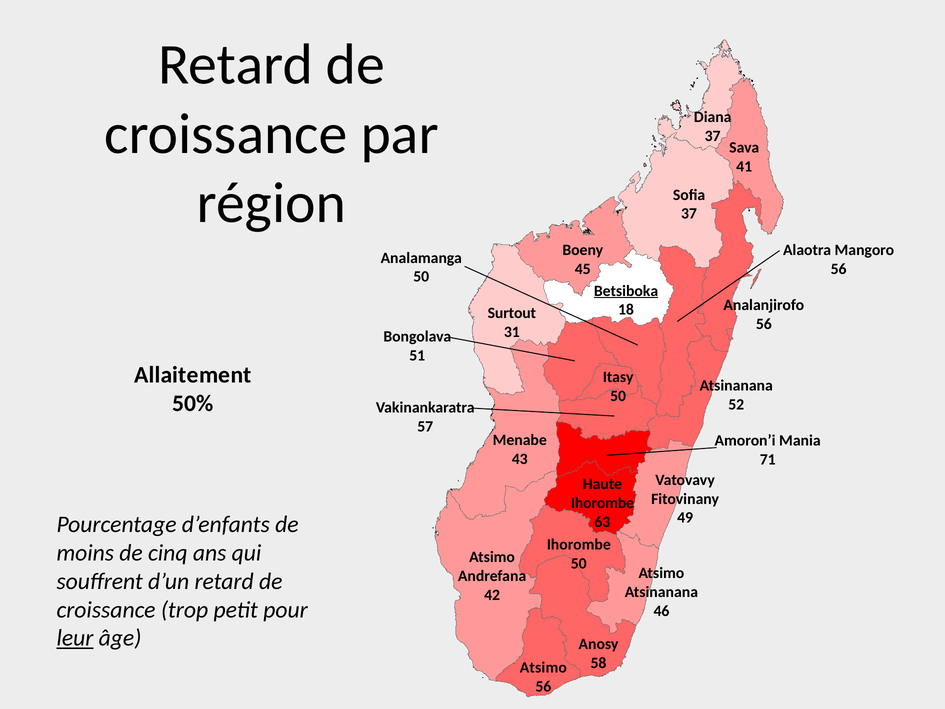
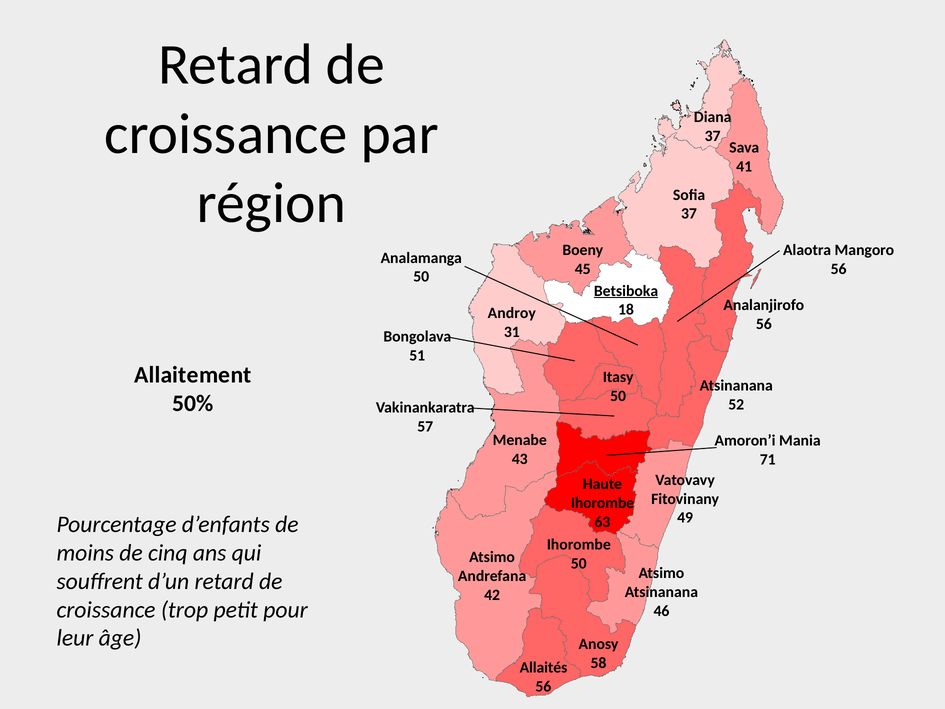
Surtout: Surtout -> Androy (512, 313)
leur underline: present -> none (75, 638)
Atsimo: Atsimo -> Allaités (543, 667)
